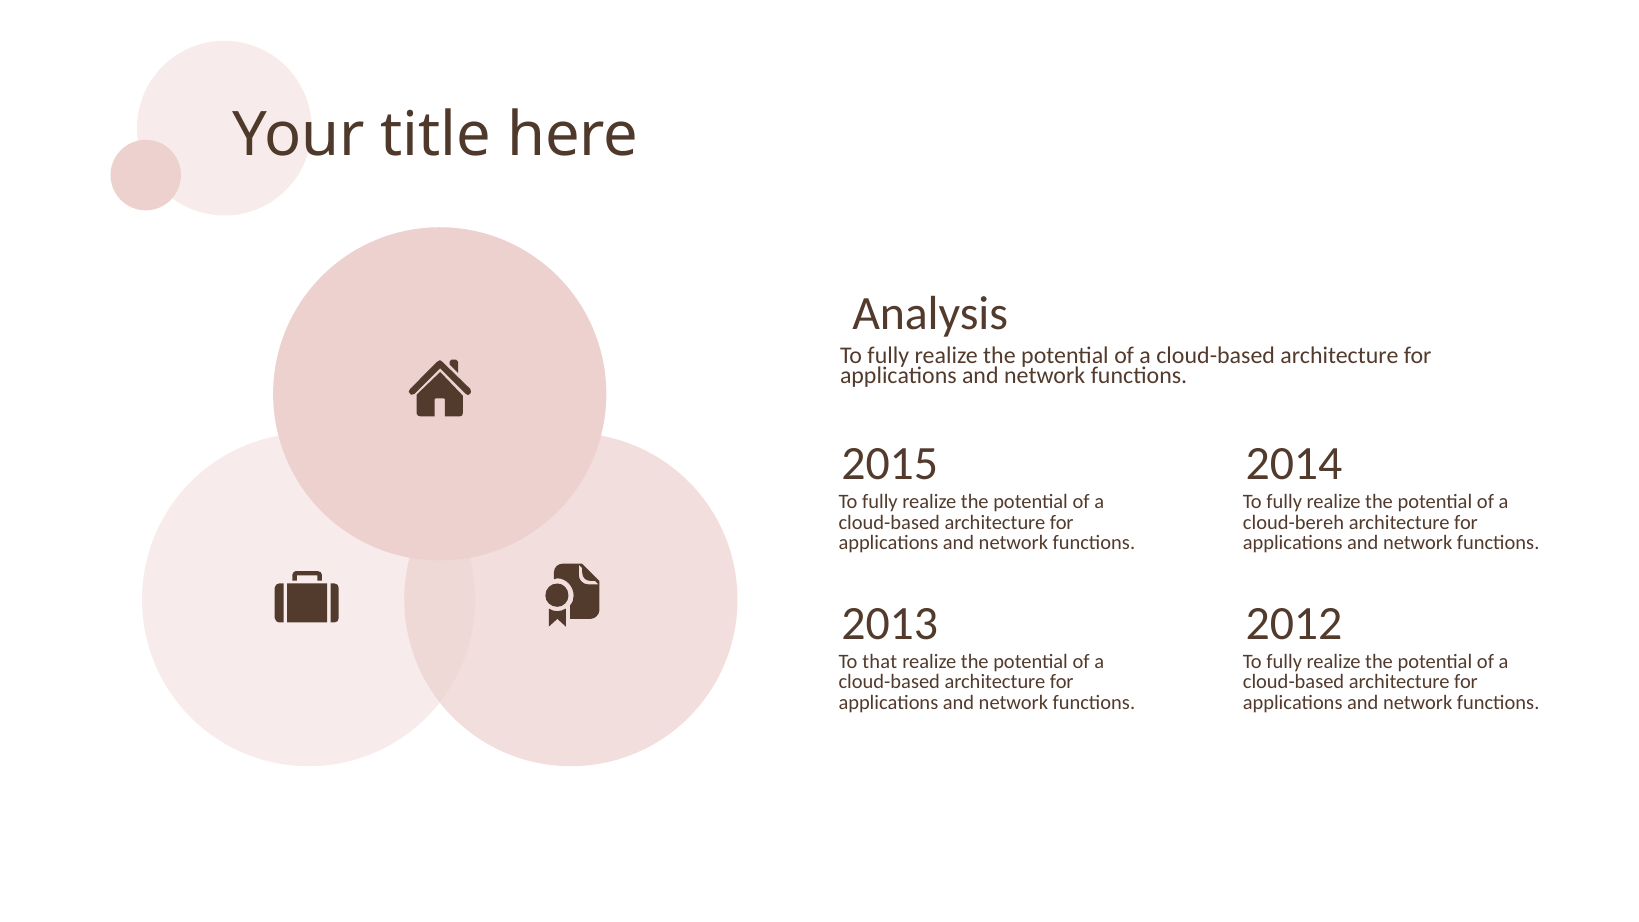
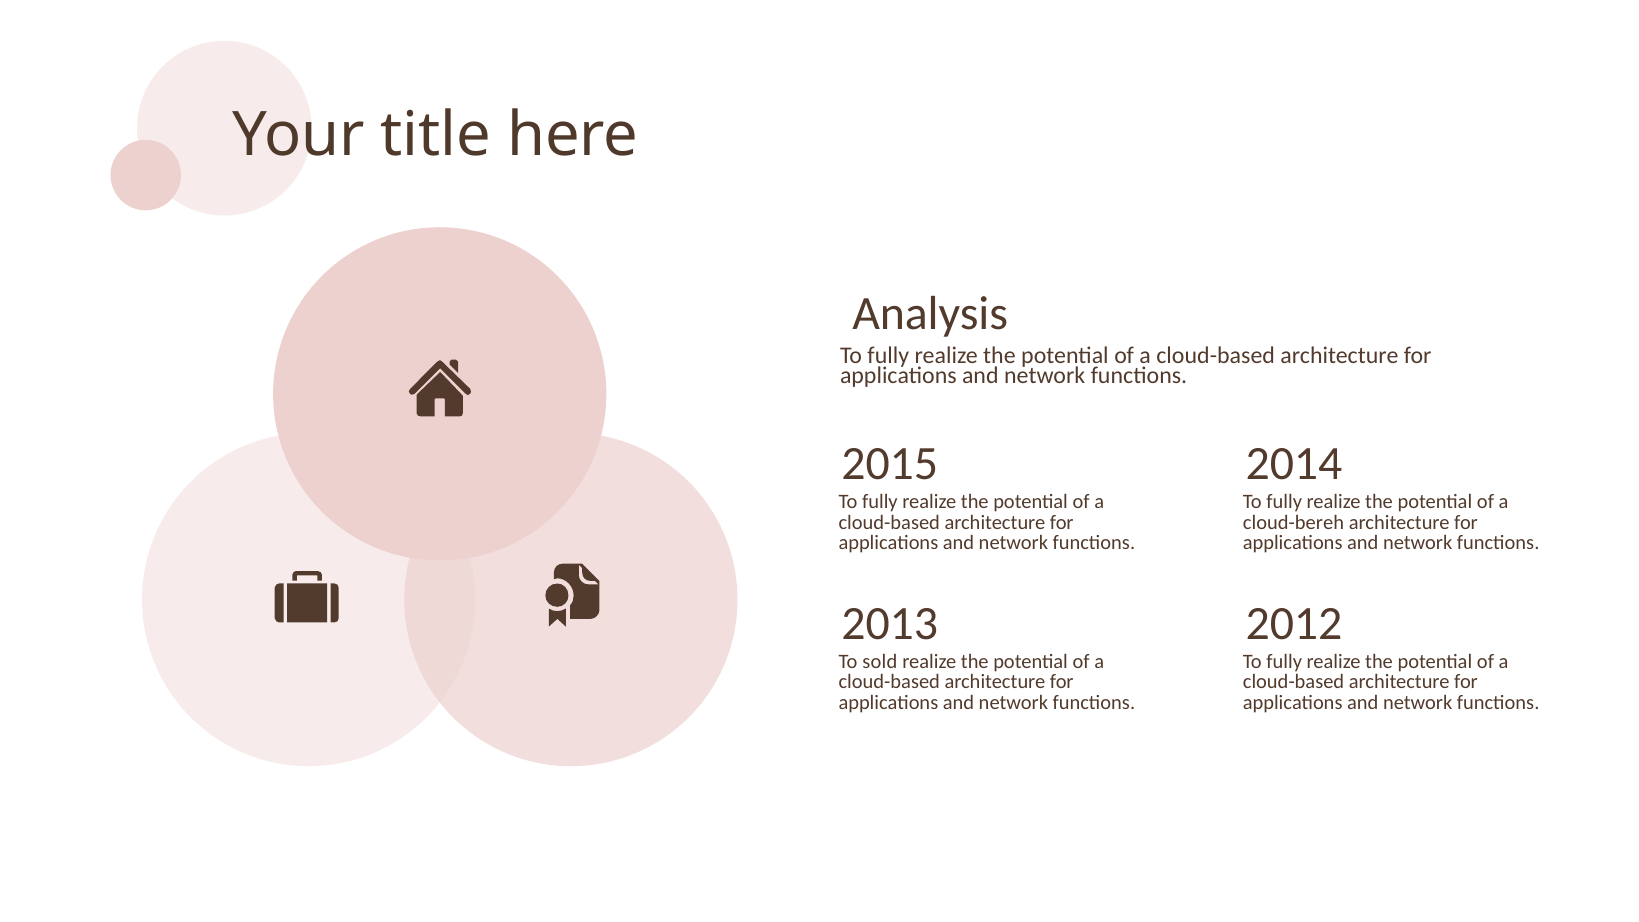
that: that -> sold (880, 662)
